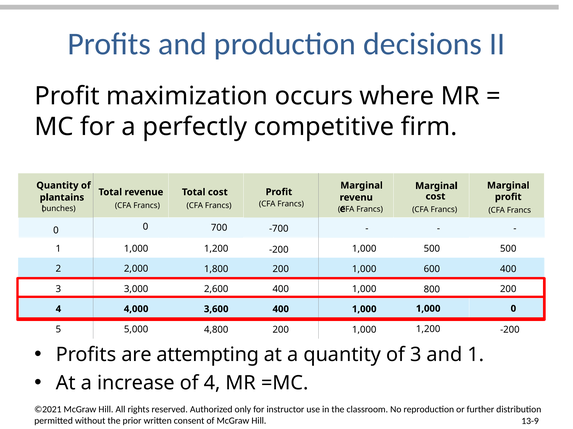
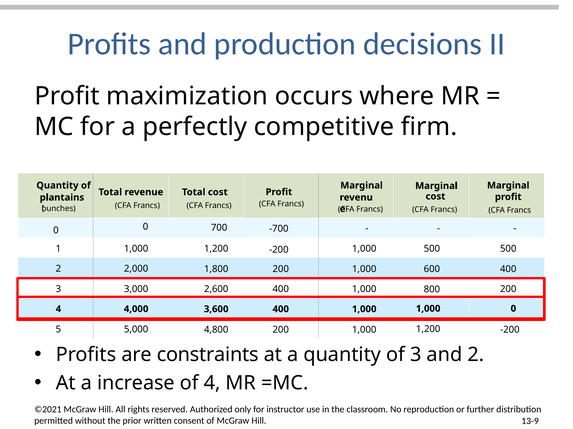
attempting: attempting -> constraints (208, 355)
and 1: 1 -> 2 (476, 355)
